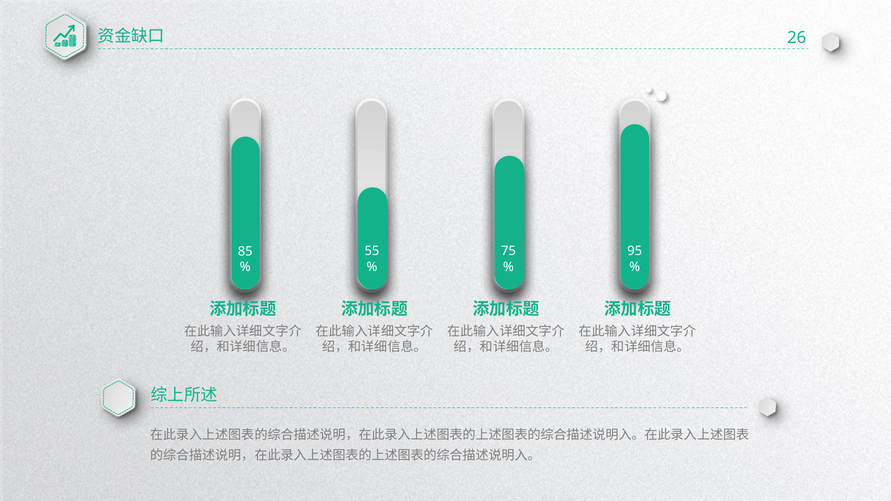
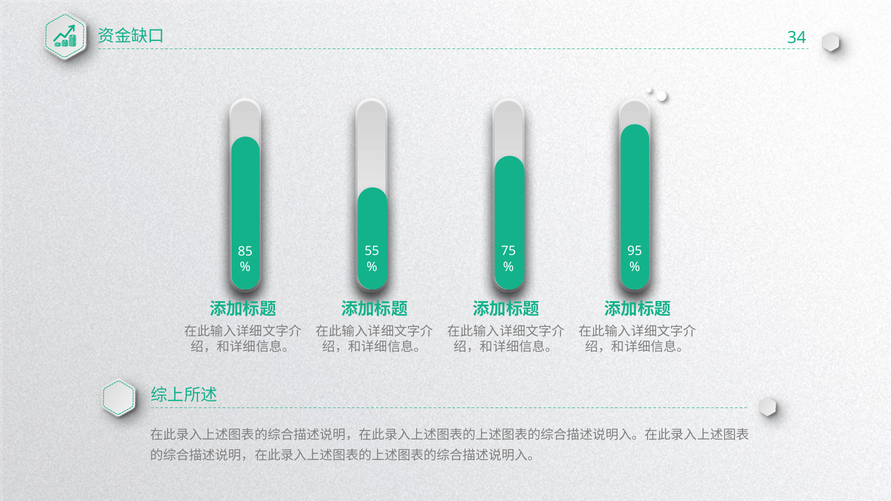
26: 26 -> 34 (797, 38)
